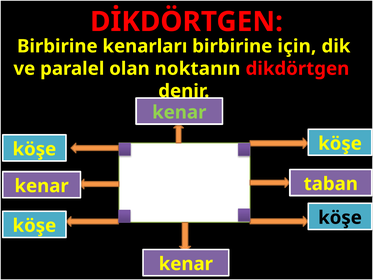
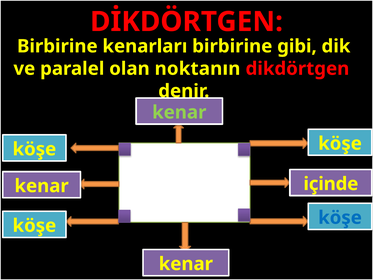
için: için -> gibi (297, 46)
taban: taban -> içinde (331, 184)
köşe colour: black -> blue (340, 217)
